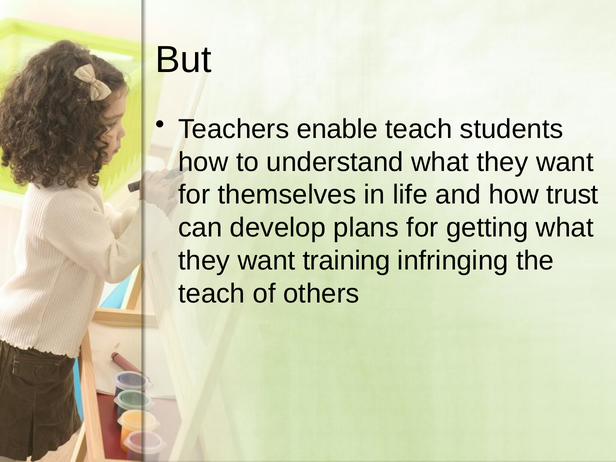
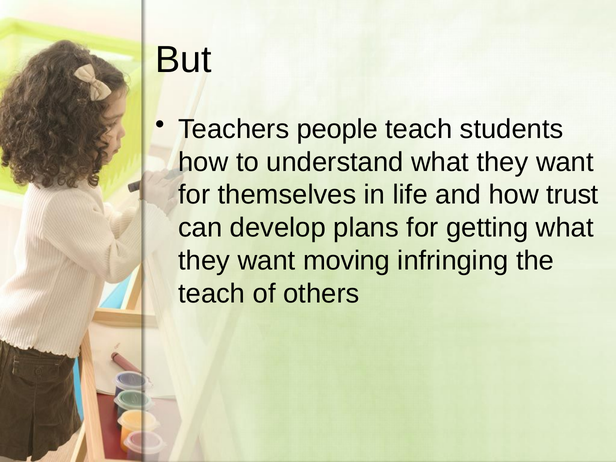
enable: enable -> people (337, 129)
training: training -> moving (347, 261)
